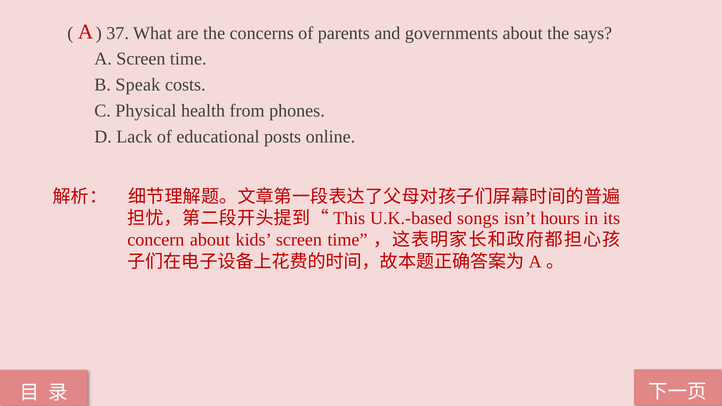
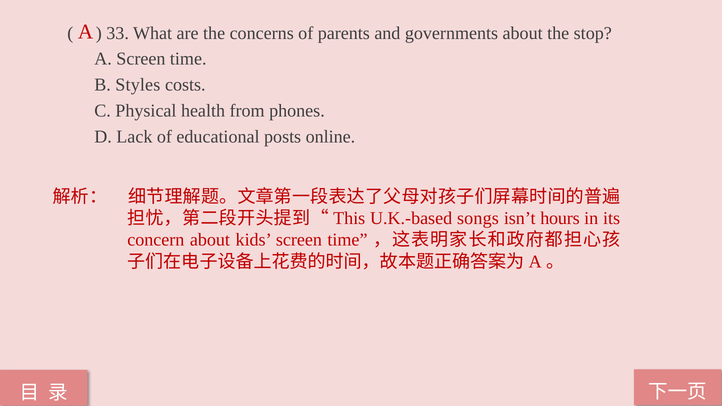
37: 37 -> 33 (118, 33)
says: says -> stop (593, 33)
Speak: Speak -> Styles (138, 85)
